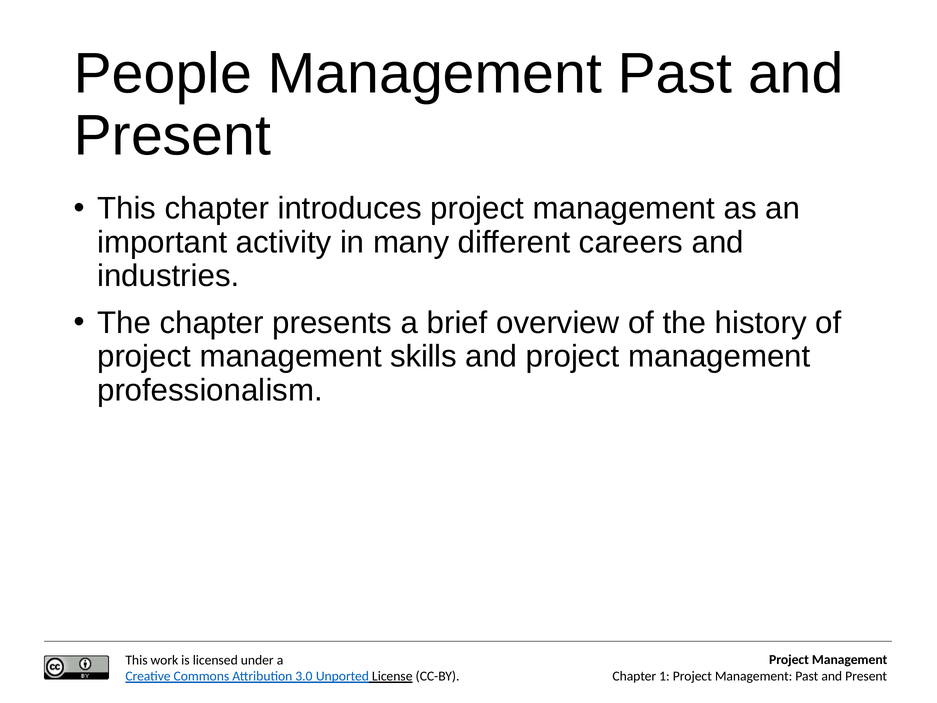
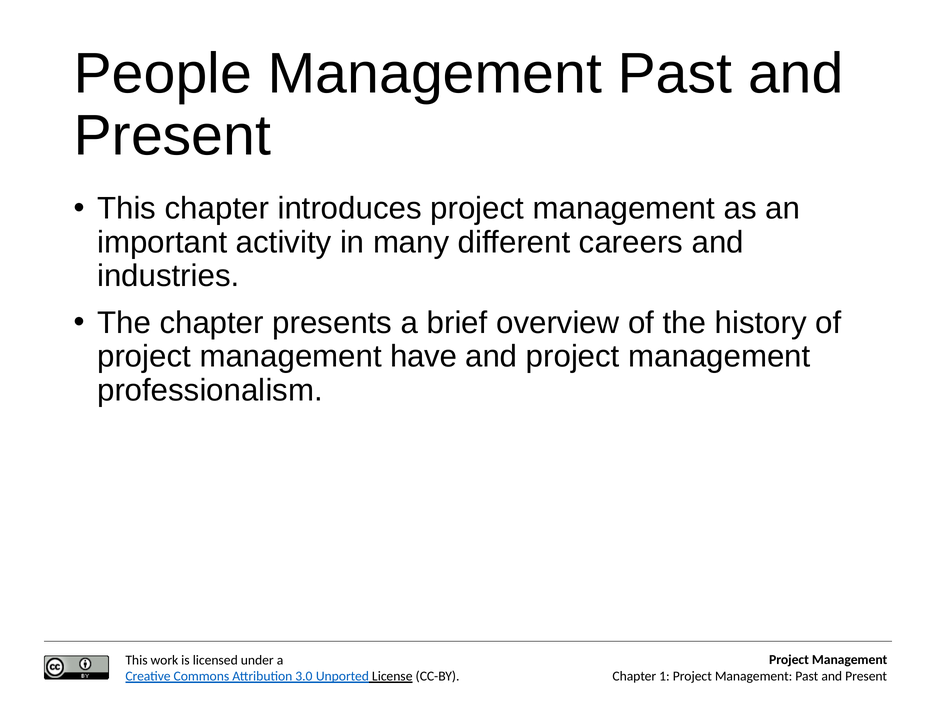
skills: skills -> have (424, 356)
